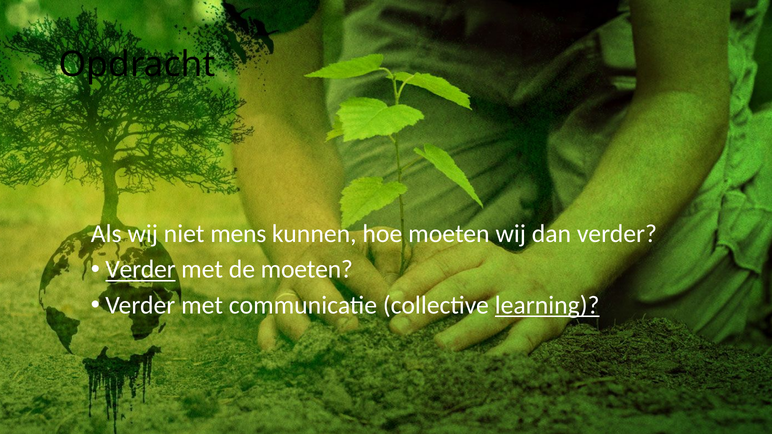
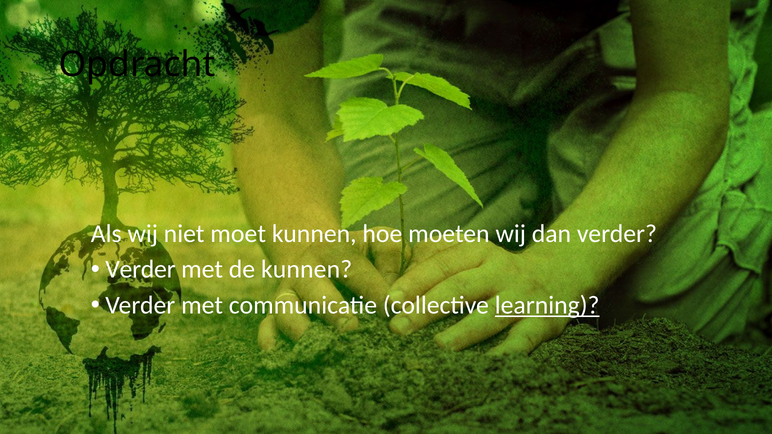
mens: mens -> moet (238, 234)
Verder underline: present -> none (140, 270)
de moeten: moeten -> kunnen (307, 270)
